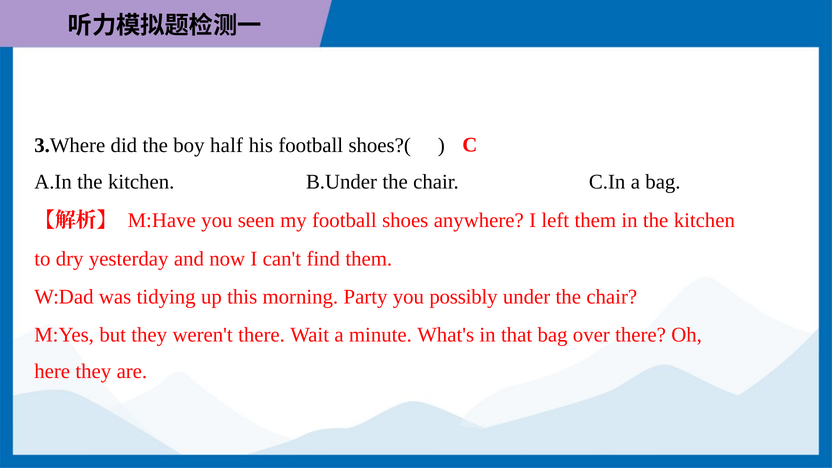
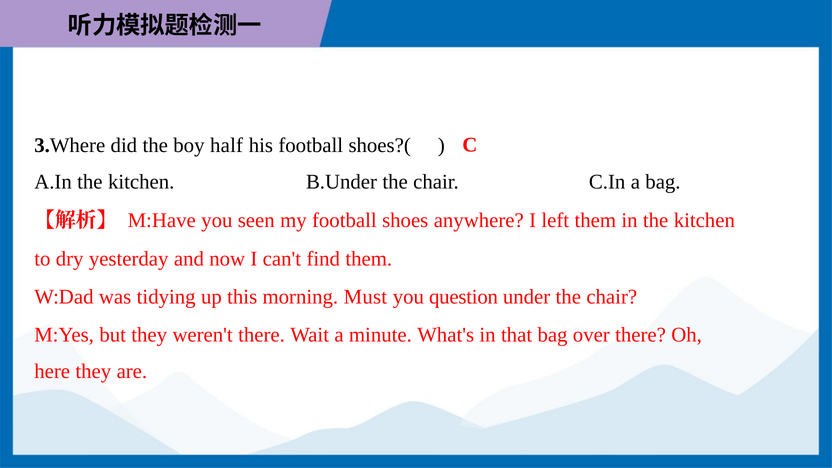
Party: Party -> Must (365, 297)
possibly: possibly -> question (464, 297)
